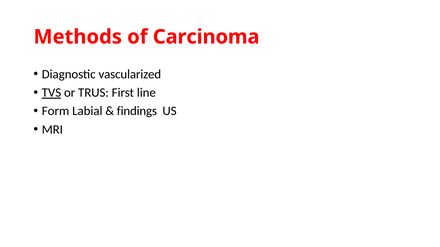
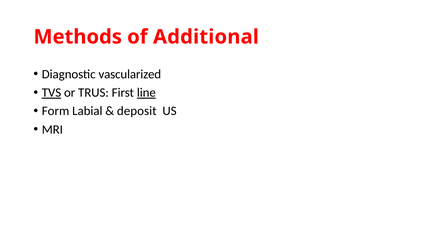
Carcinoma: Carcinoma -> Additional (206, 37)
line underline: none -> present (146, 93)
findings: findings -> deposit (137, 111)
